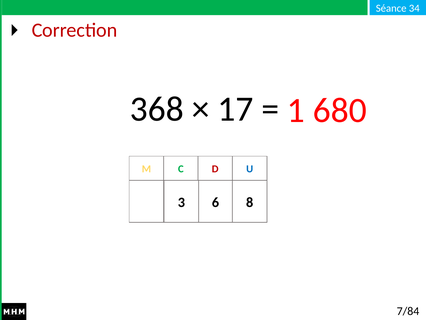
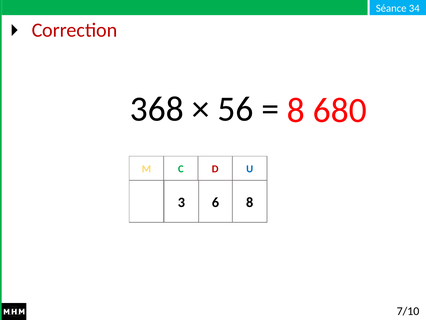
17: 17 -> 56 (236, 109)
1: 1 -> 8 (296, 110)
7/84: 7/84 -> 7/10 (408, 311)
